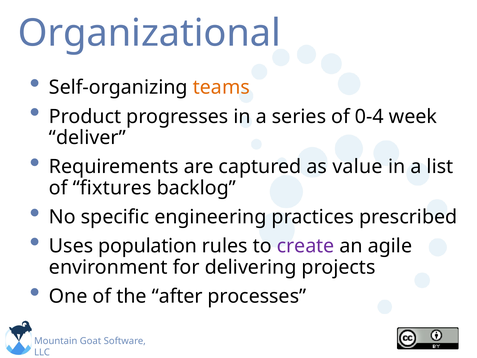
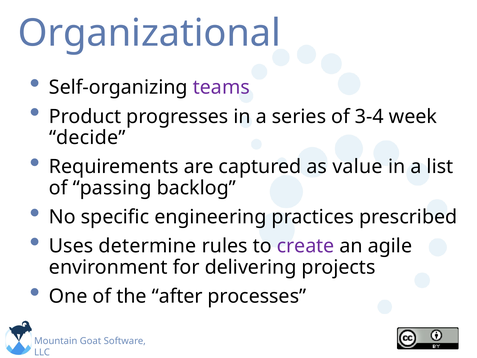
teams colour: orange -> purple (221, 87)
0-4: 0-4 -> 3-4 (369, 116)
deliver: deliver -> decide (87, 138)
fixtures: fixtures -> passing (112, 188)
population: population -> determine (147, 246)
